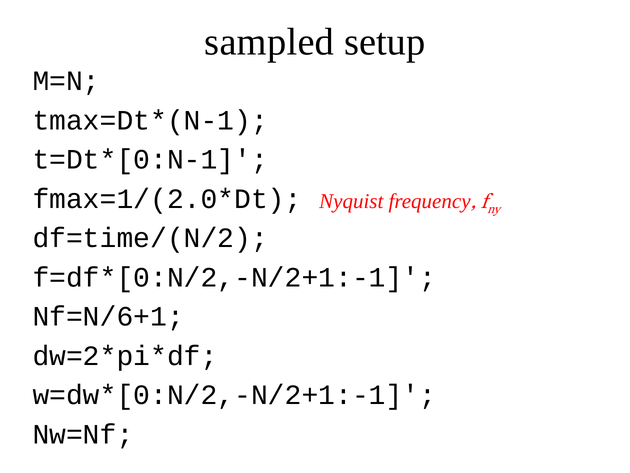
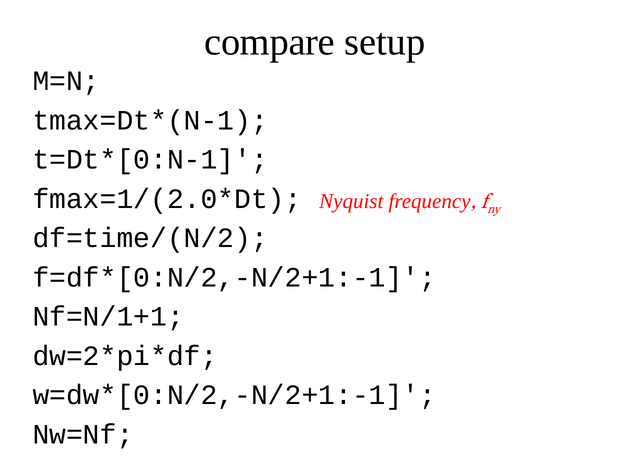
sampled: sampled -> compare (270, 42)
Nf=N/6+1: Nf=N/6+1 -> Nf=N/1+1 (108, 316)
